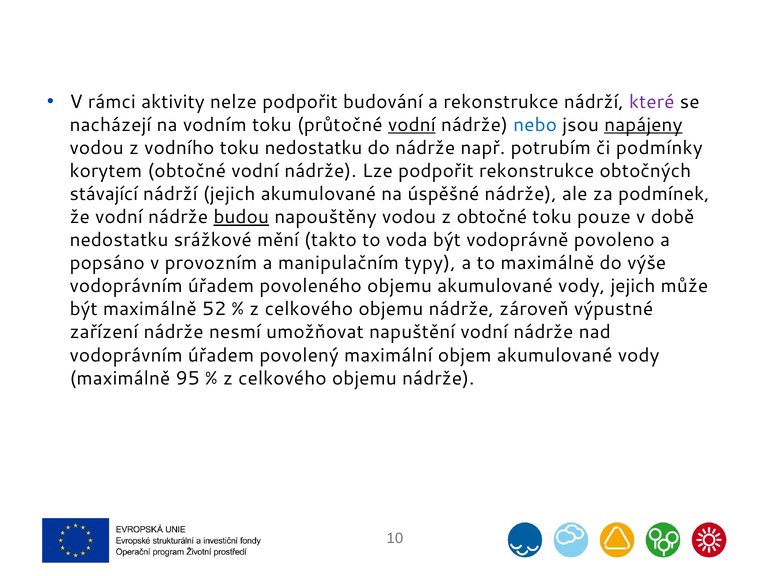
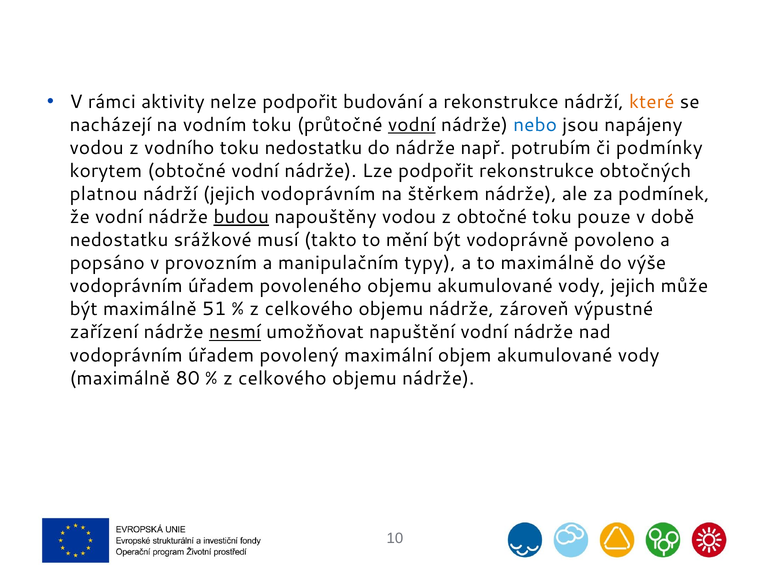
které colour: purple -> orange (652, 102)
napájeny underline: present -> none (643, 125)
stávající: stávající -> platnou (104, 194)
jejich akumulované: akumulované -> vodoprávním (318, 194)
úspěšné: úspěšné -> štěrkem (443, 194)
mění: mění -> musí (278, 240)
voda: voda -> mění (407, 240)
52: 52 -> 51 (214, 309)
nesmí underline: none -> present (235, 332)
95: 95 -> 80 (188, 378)
